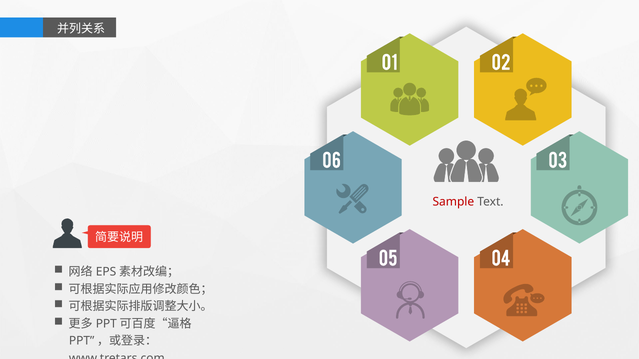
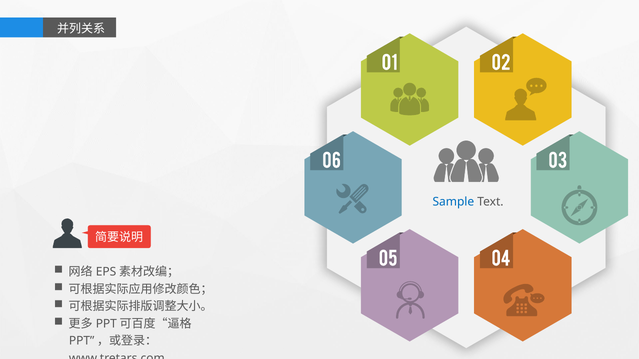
Sample colour: red -> blue (453, 202)
